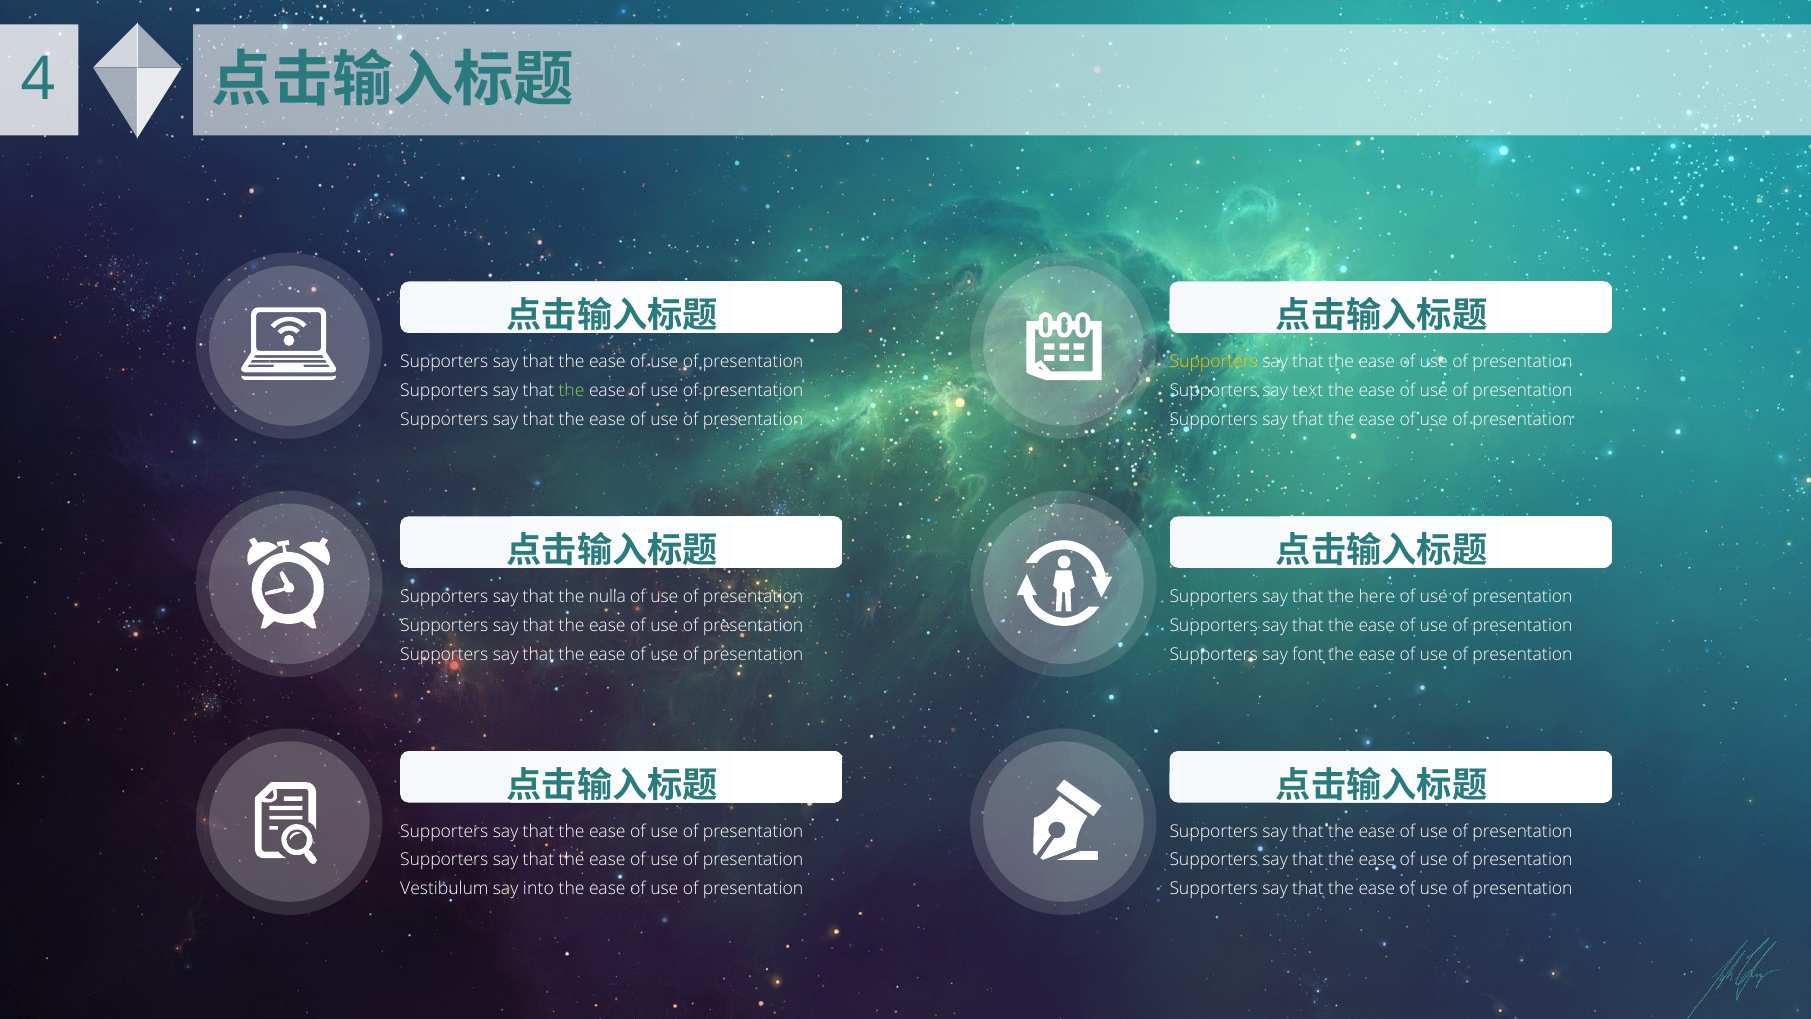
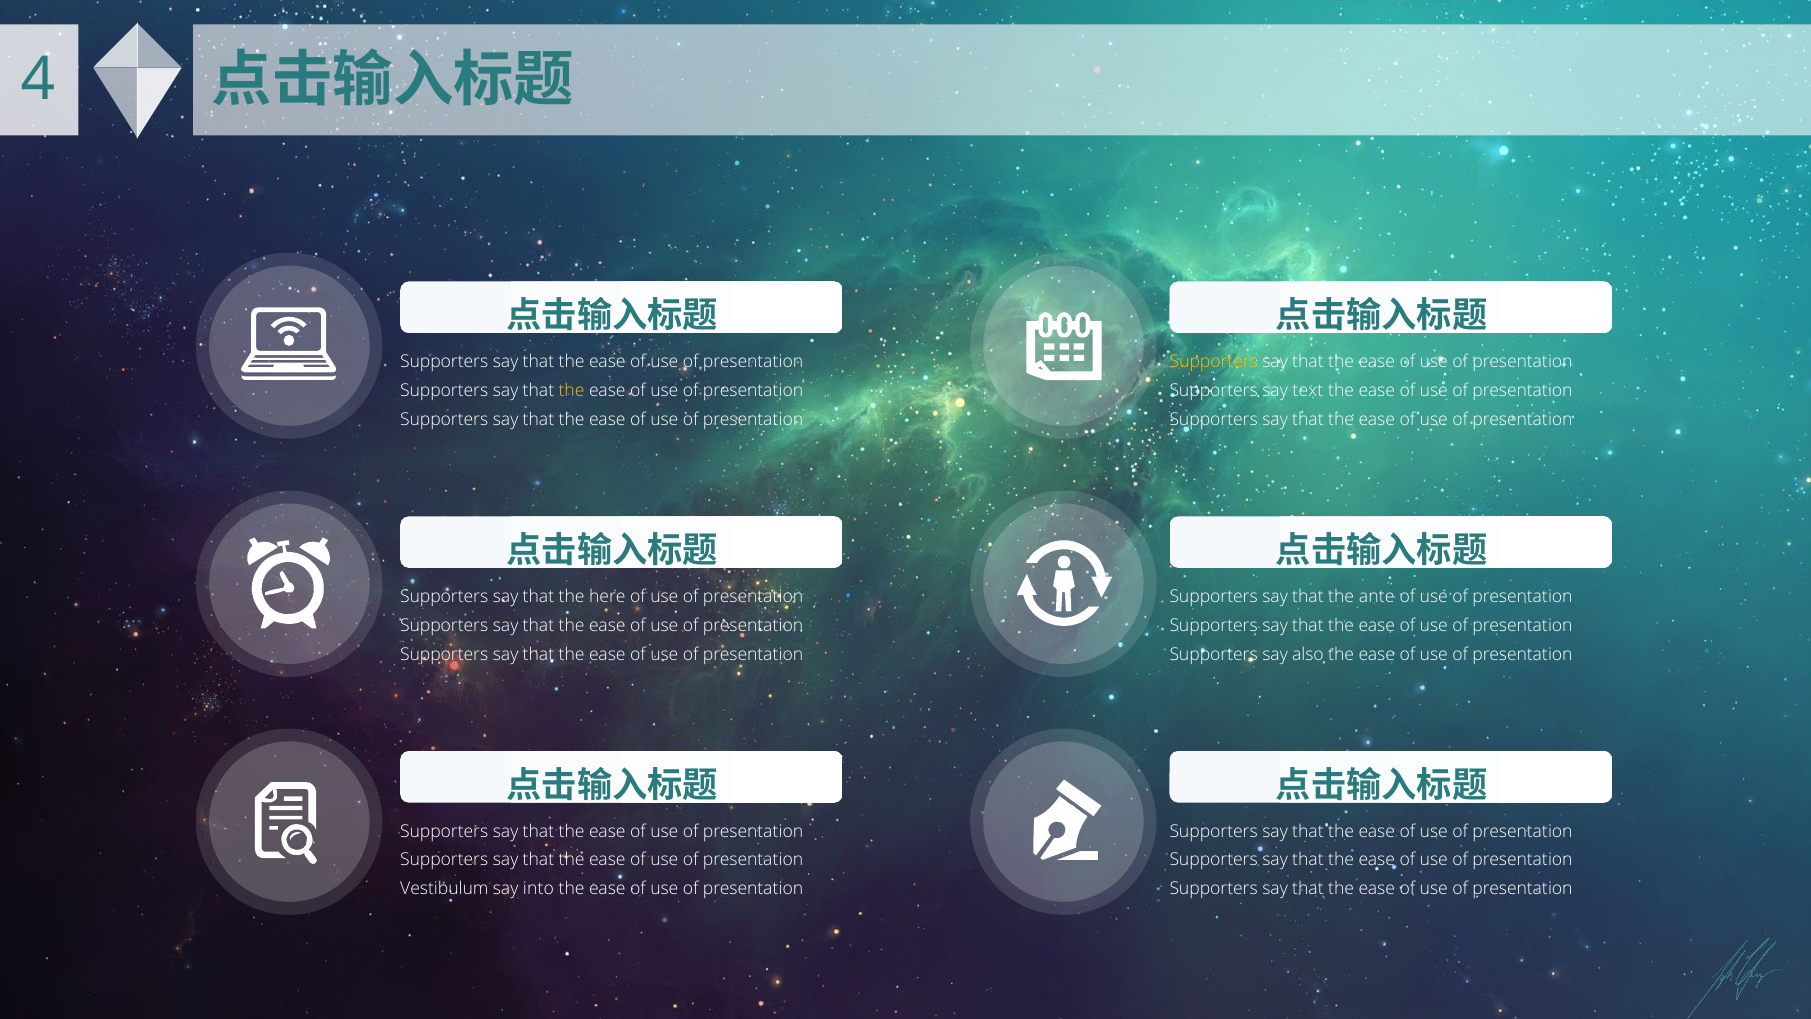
the colour: light green -> yellow (572, 391)
nulla: nulla -> here (607, 596)
here: here -> ante (1377, 596)
font: font -> also (1308, 654)
